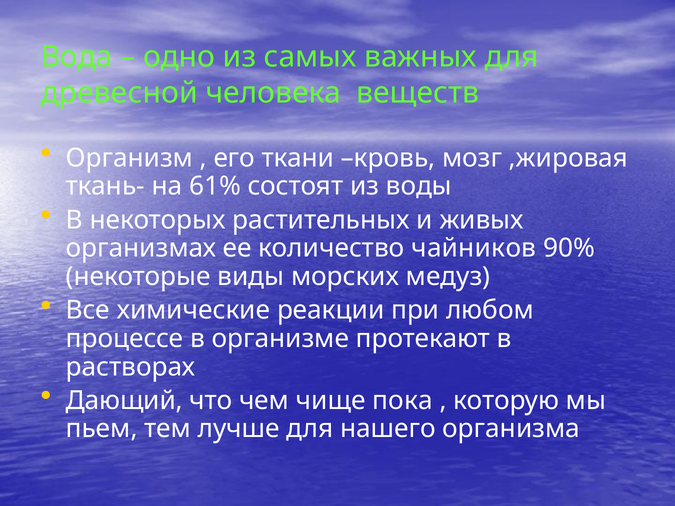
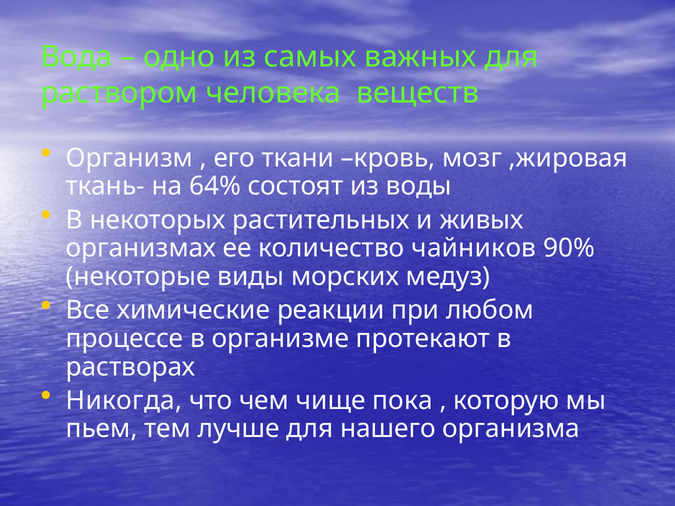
древесной: древесной -> раствором (119, 93)
61%: 61% -> 64% (215, 186)
Дающий: Дающий -> Никогда (124, 401)
